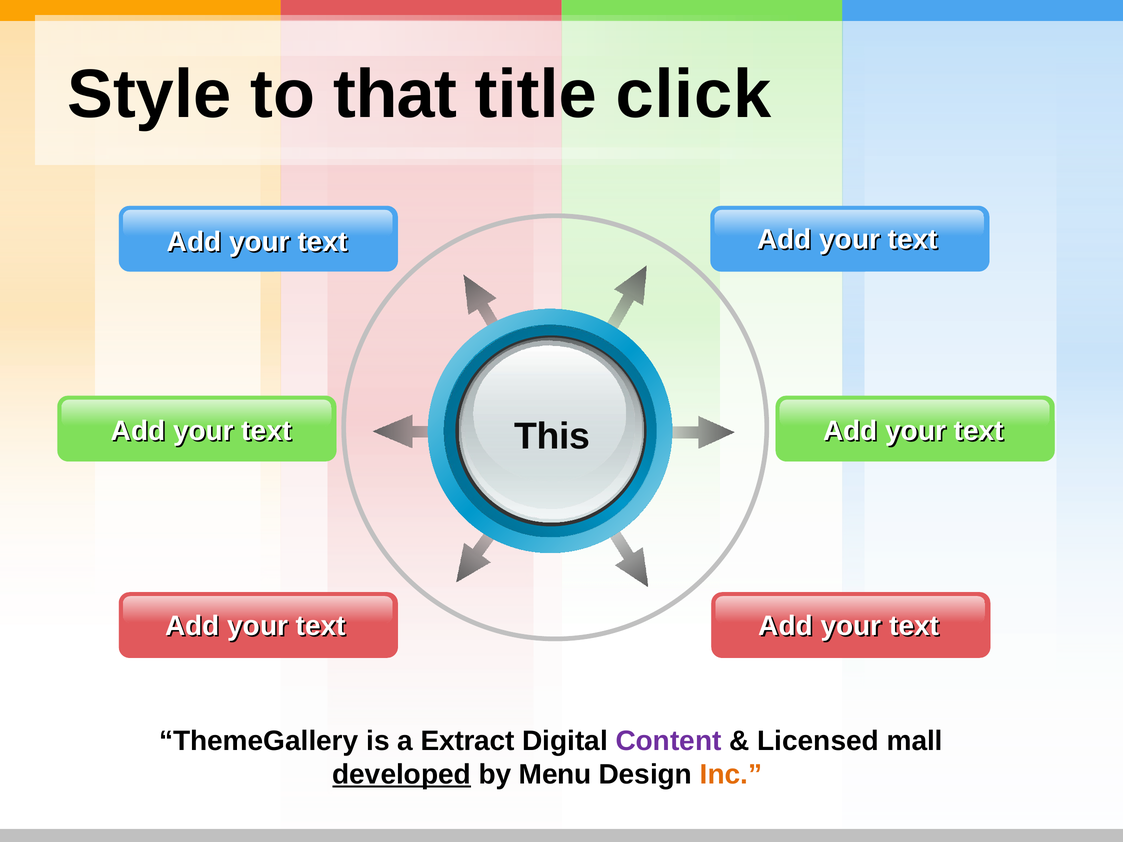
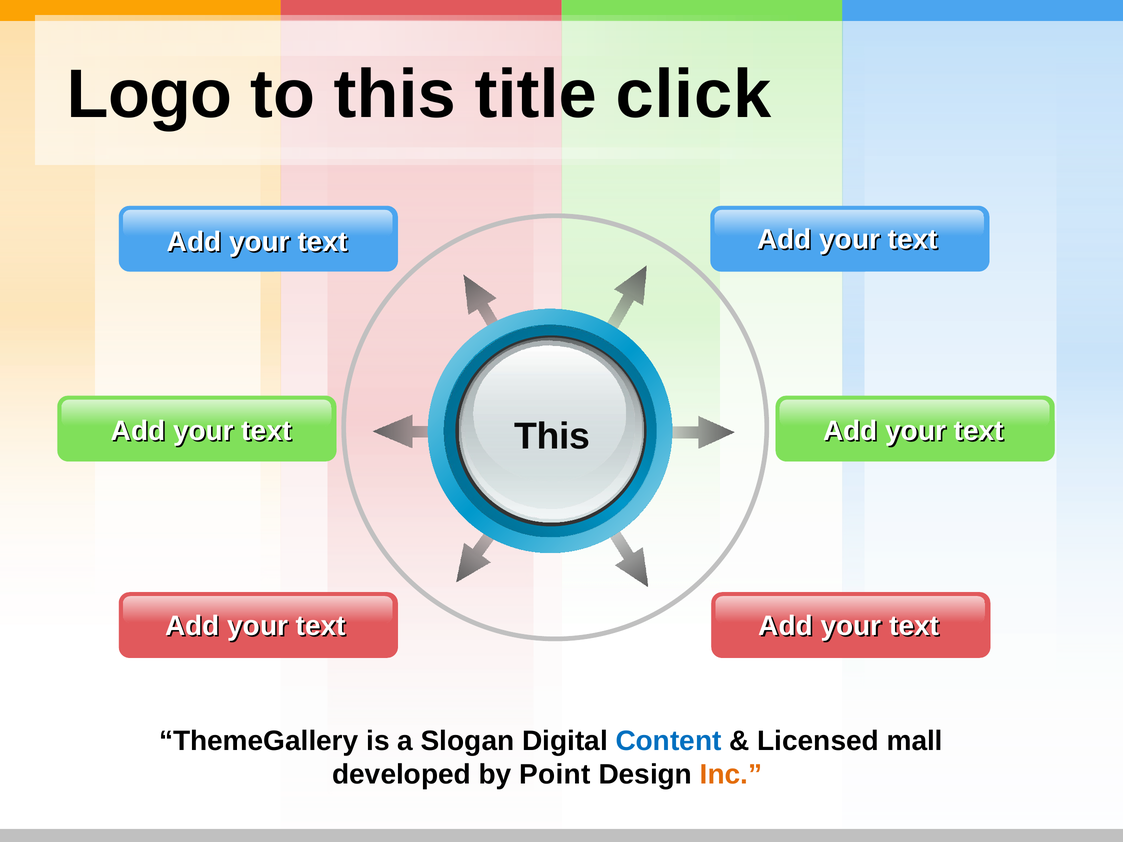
Style: Style -> Logo (150, 95)
to that: that -> this (395, 95)
Extract: Extract -> Slogan (468, 741)
Content colour: purple -> blue (669, 741)
developed underline: present -> none (402, 775)
Menu: Menu -> Point (555, 775)
